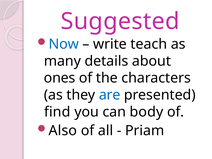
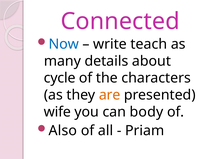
Suggested: Suggested -> Connected (120, 21)
ones: ones -> cycle (60, 78)
are colour: blue -> orange (110, 95)
find: find -> wife (57, 112)
